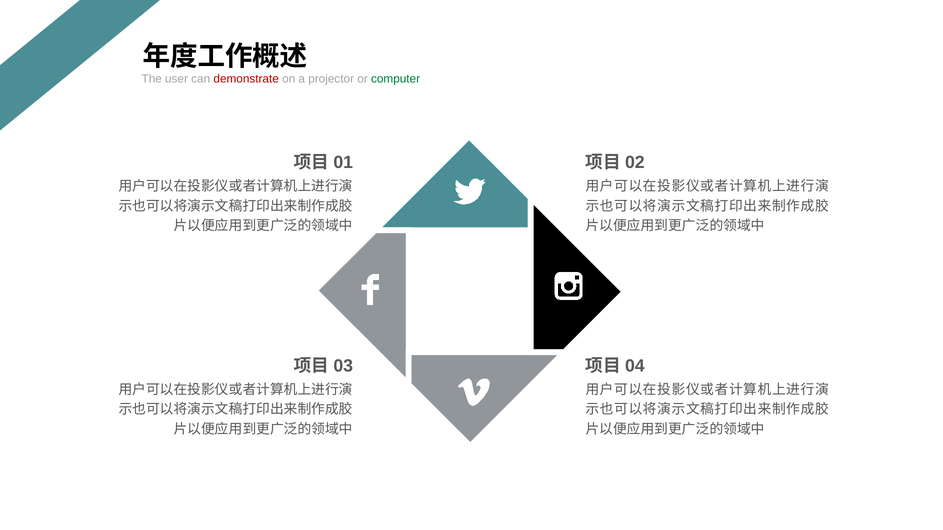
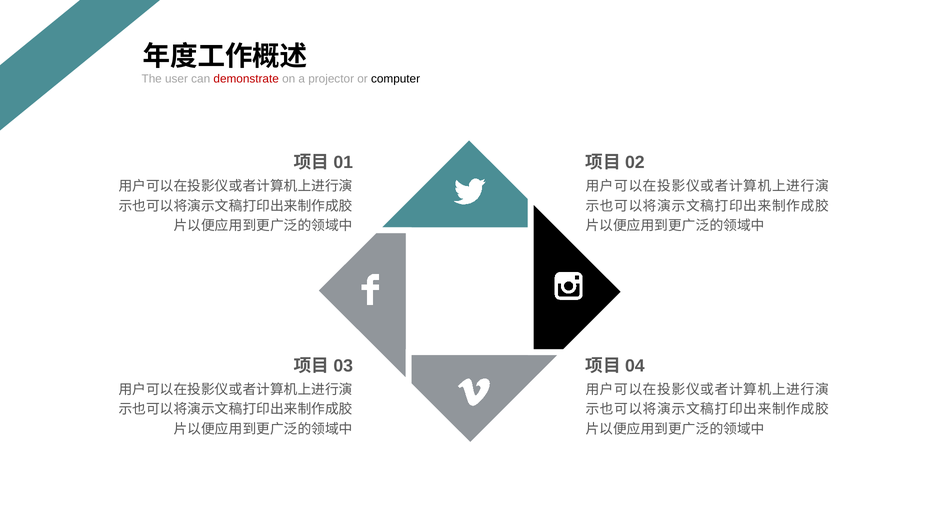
computer colour: green -> black (396, 79)
